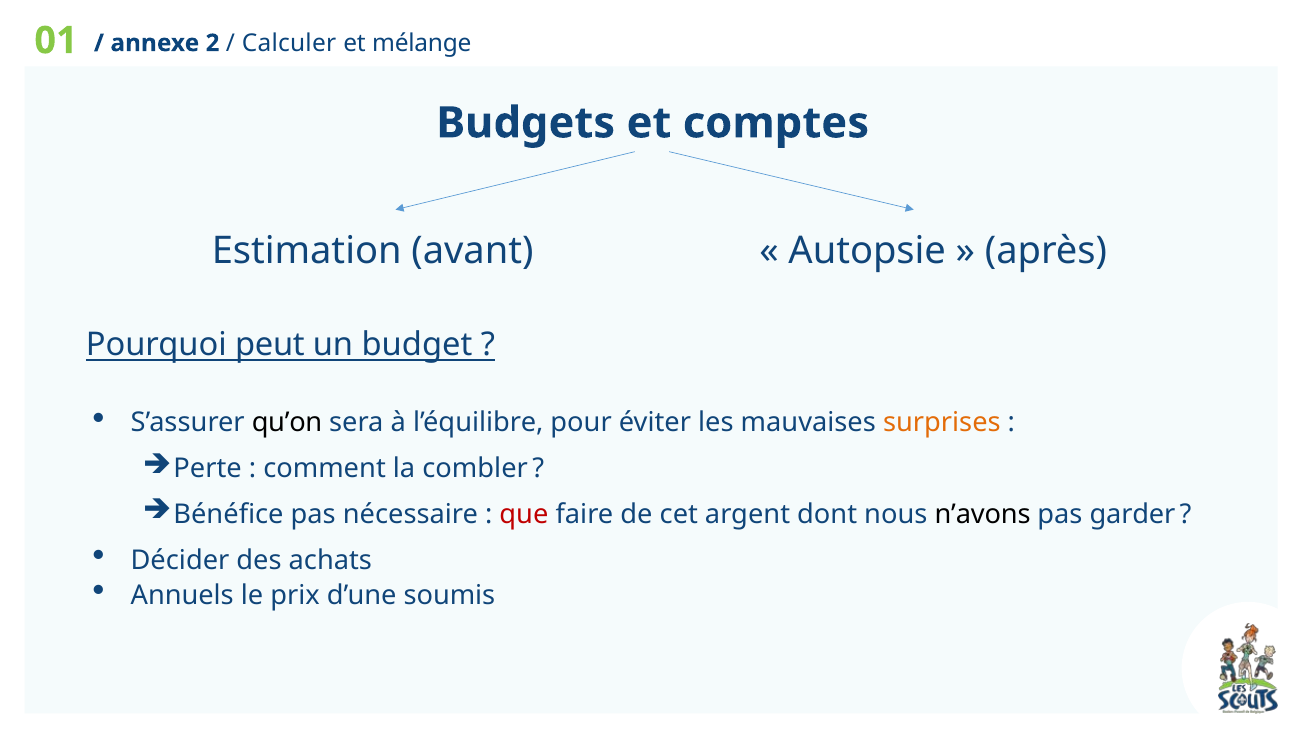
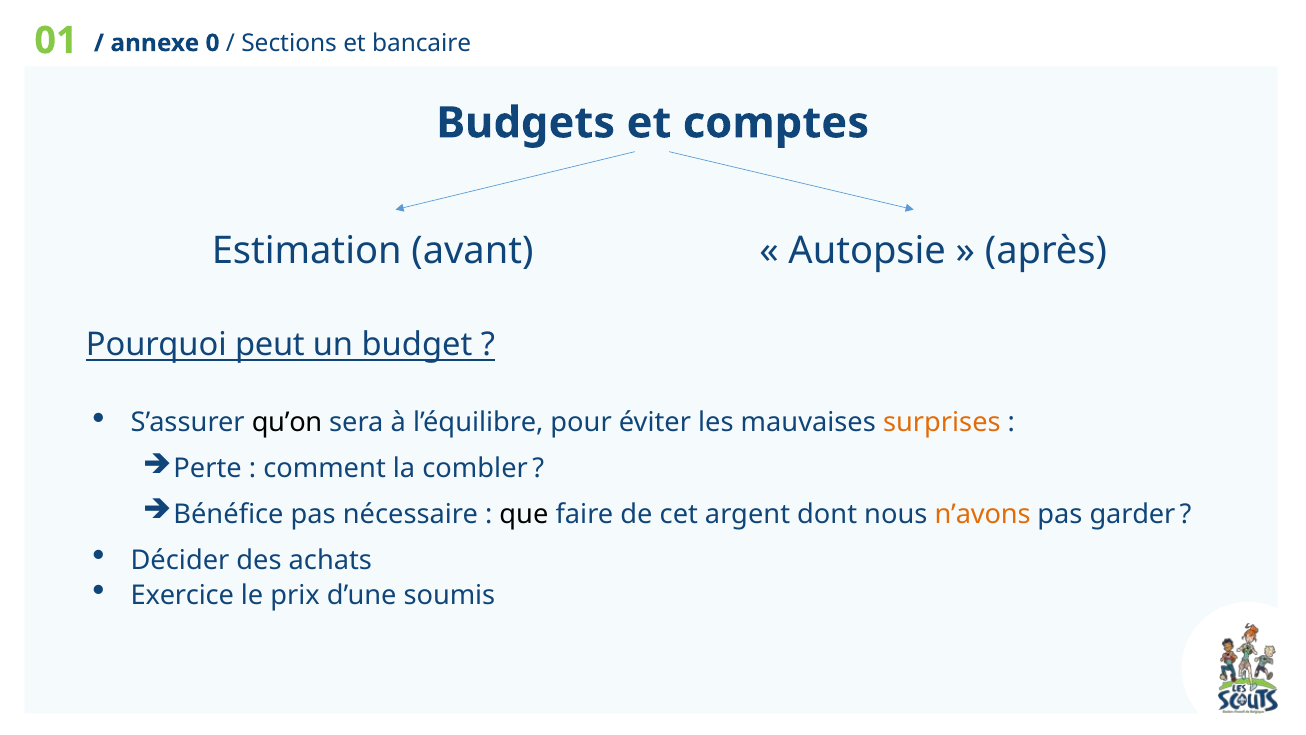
2: 2 -> 0 (213, 43)
Calculer: Calculer -> Sections (289, 43)
mélange: mélange -> bancaire (422, 43)
que colour: red -> black (524, 514)
n’avons colour: black -> orange (983, 514)
Annuels: Annuels -> Exercice (182, 595)
